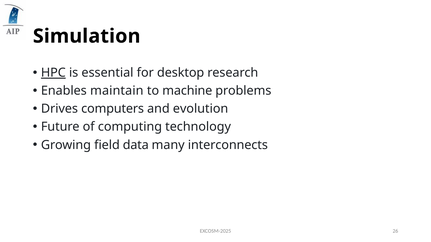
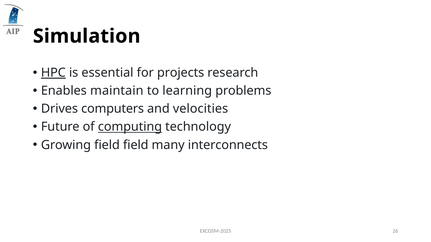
desktop: desktop -> projects (181, 73)
machine: machine -> learning (187, 91)
evolution: evolution -> velocities (201, 109)
computing underline: none -> present (130, 127)
field data: data -> field (136, 145)
